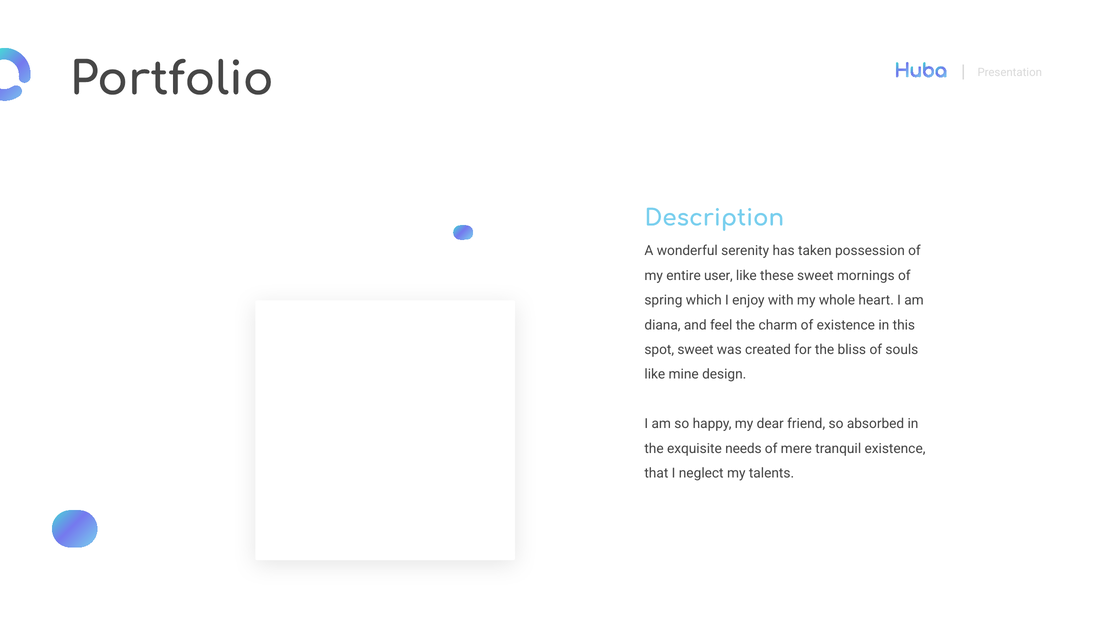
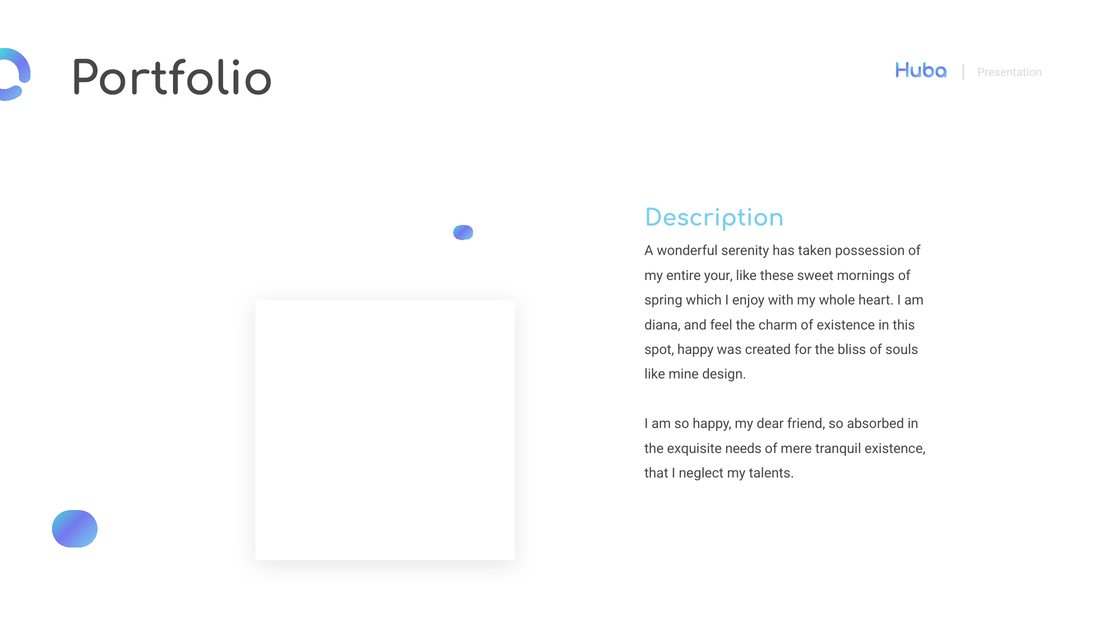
user: user -> your (718, 275)
spot sweet: sweet -> happy (696, 349)
